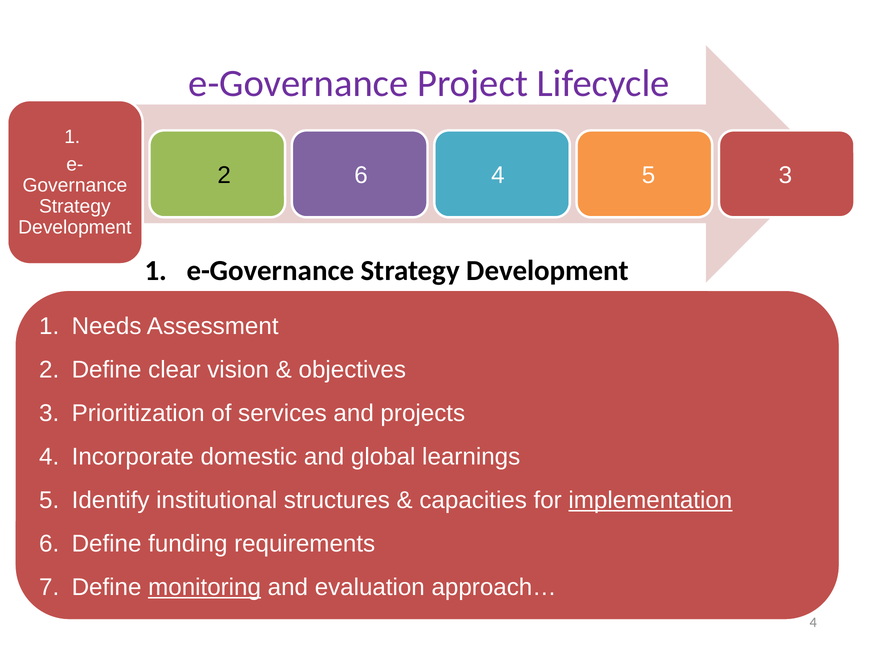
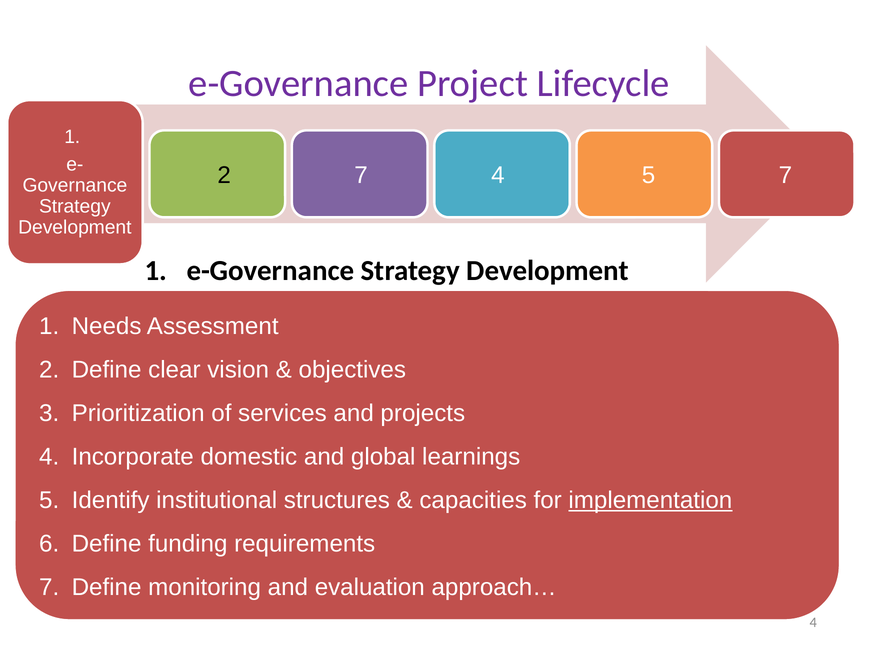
2 6: 6 -> 7 (361, 175)
5 3: 3 -> 7 (785, 175)
monitoring underline: present -> none (205, 587)
